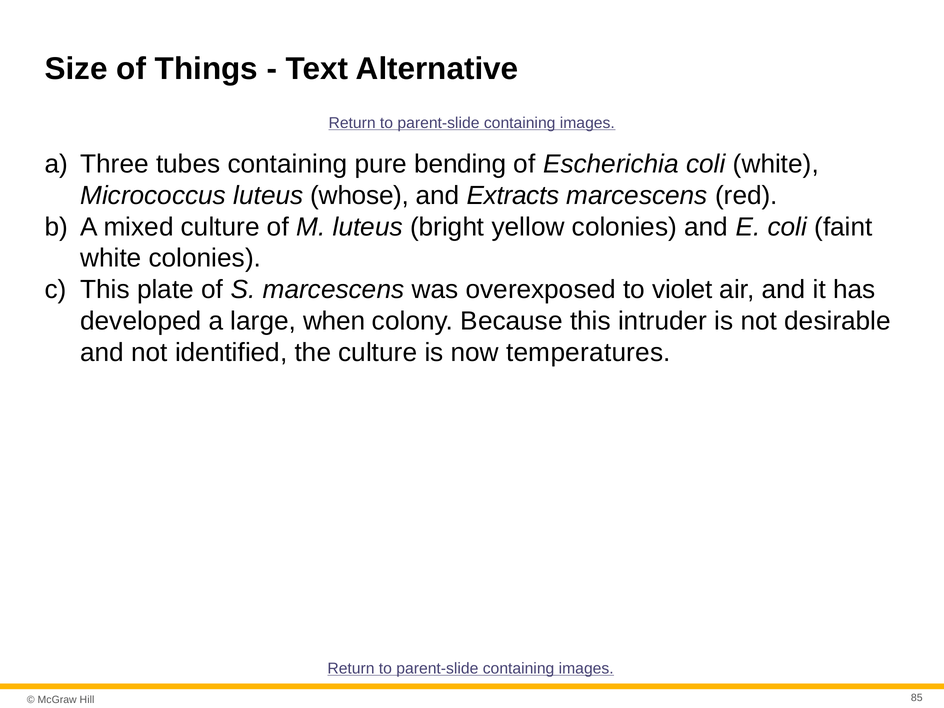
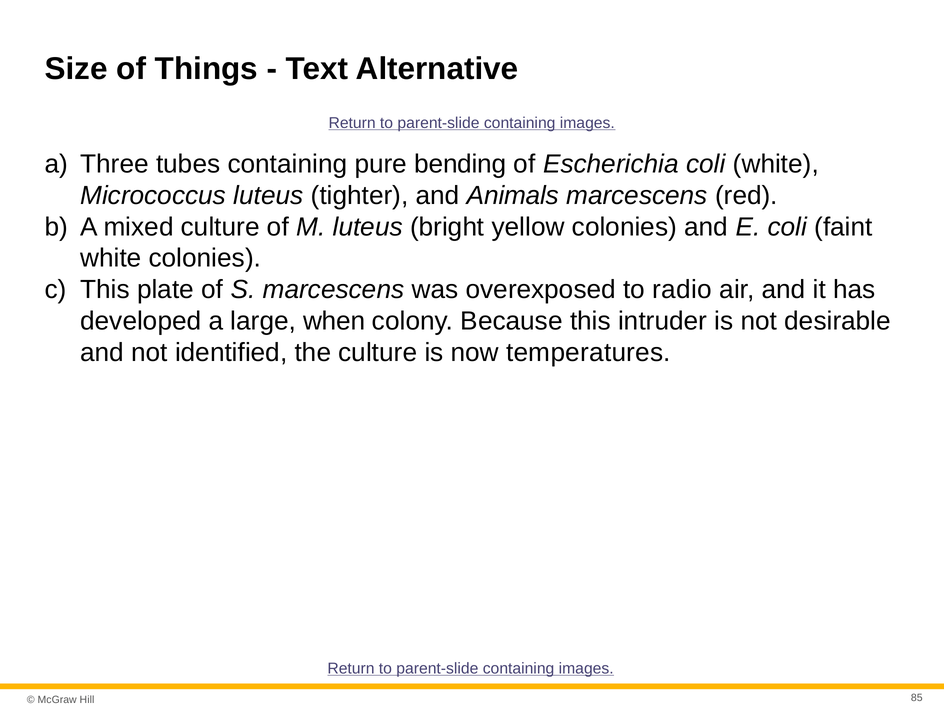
whose: whose -> tighter (360, 195)
Extracts: Extracts -> Animals (513, 195)
violet: violet -> radio (682, 290)
